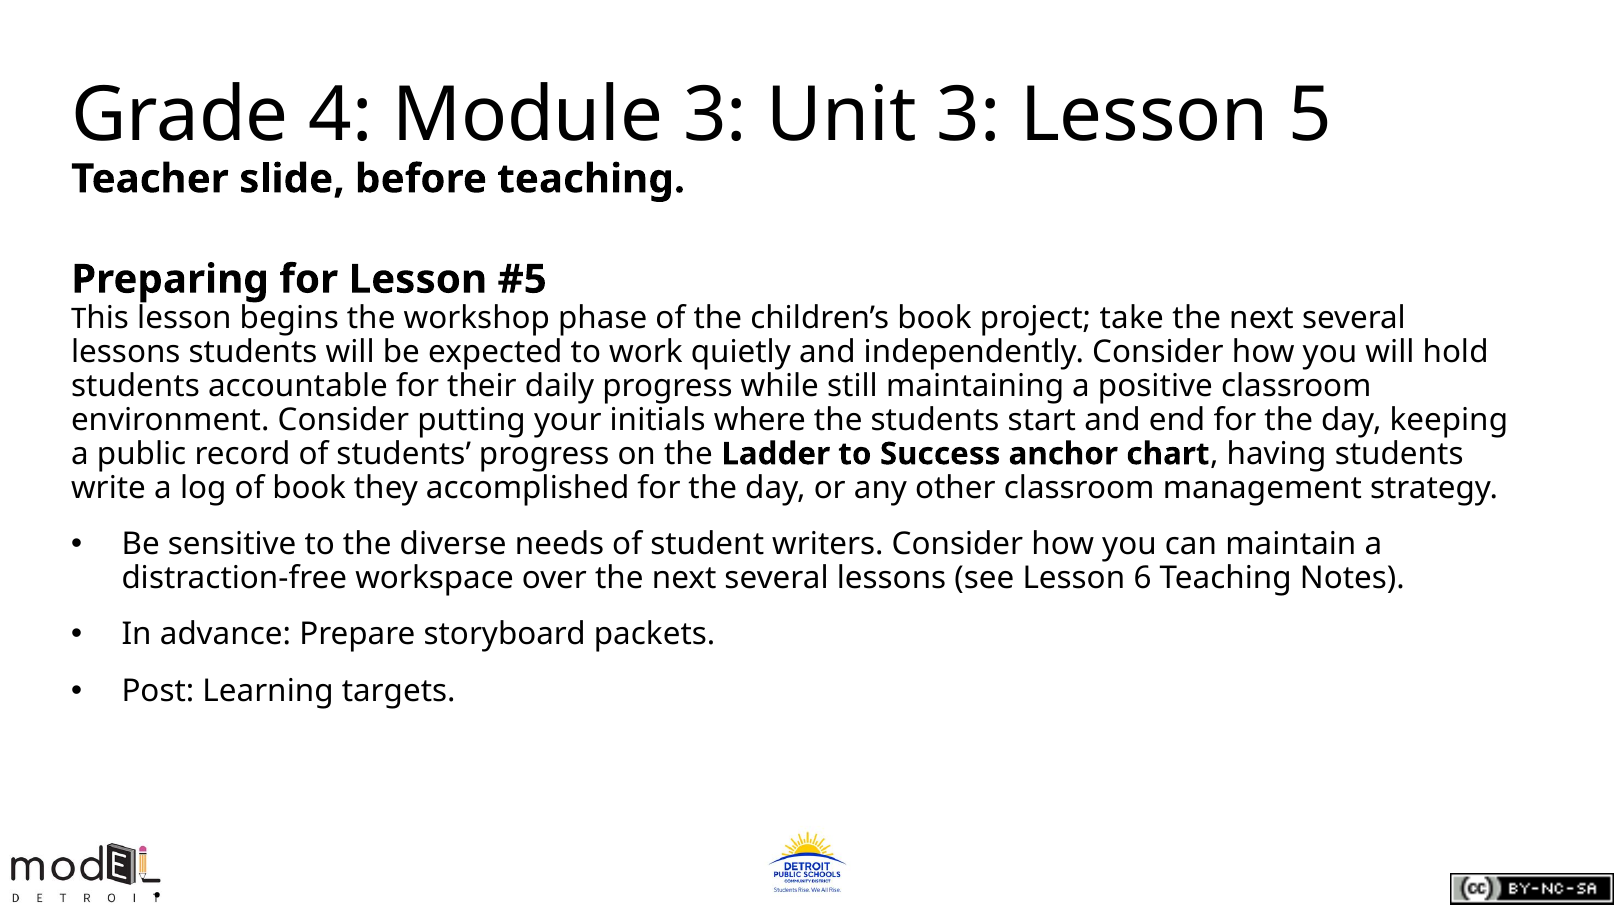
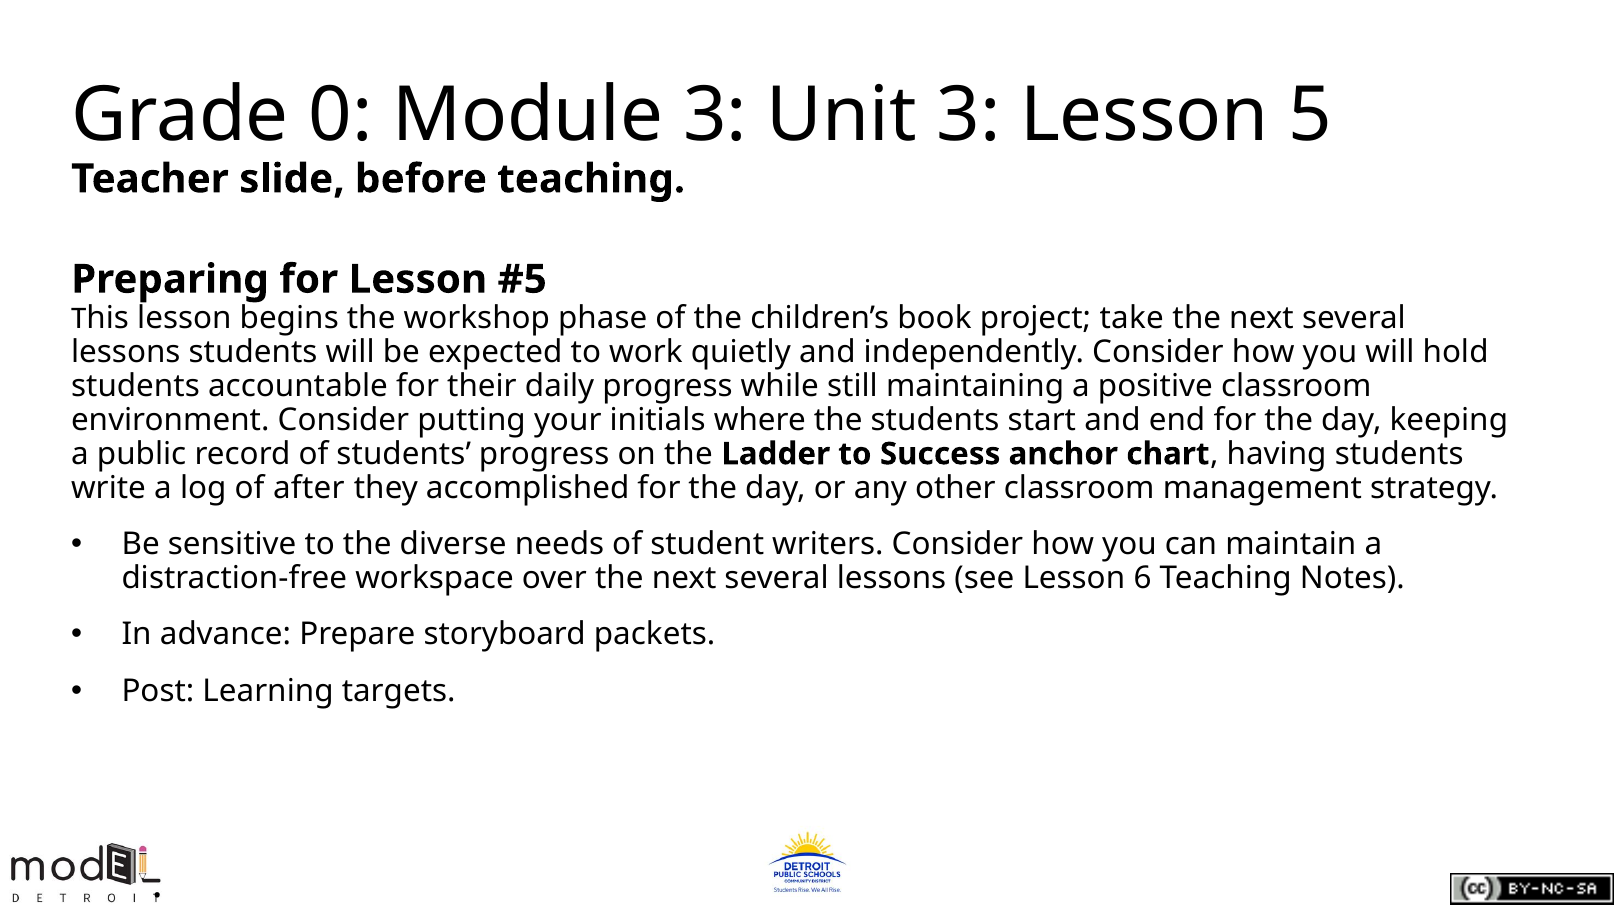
4: 4 -> 0 (340, 116)
of book: book -> after (309, 488)
